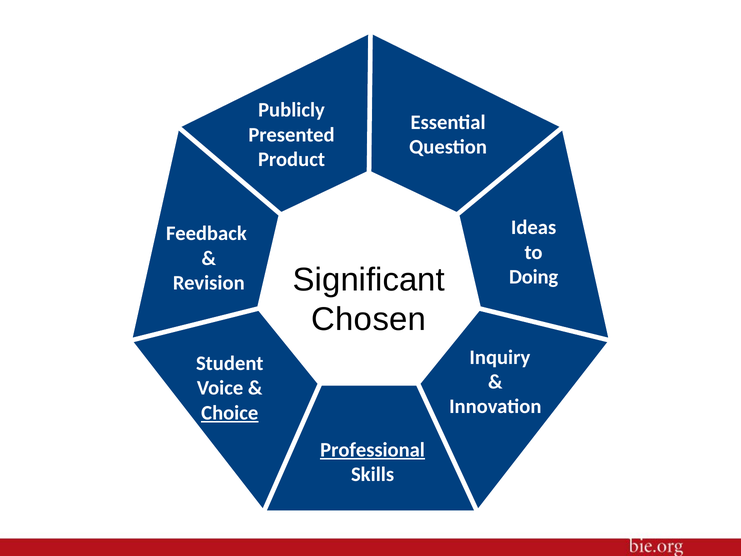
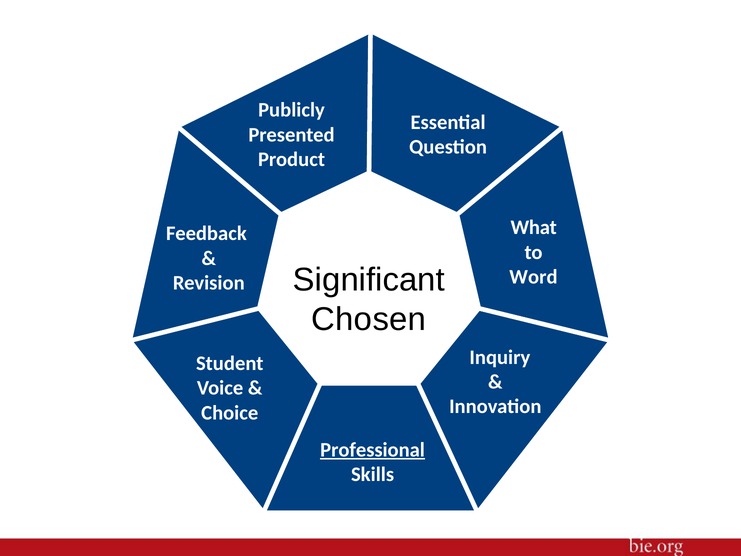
Ideas: Ideas -> What (534, 227)
Doing: Doing -> Word (533, 277)
Choice underline: present -> none (230, 413)
